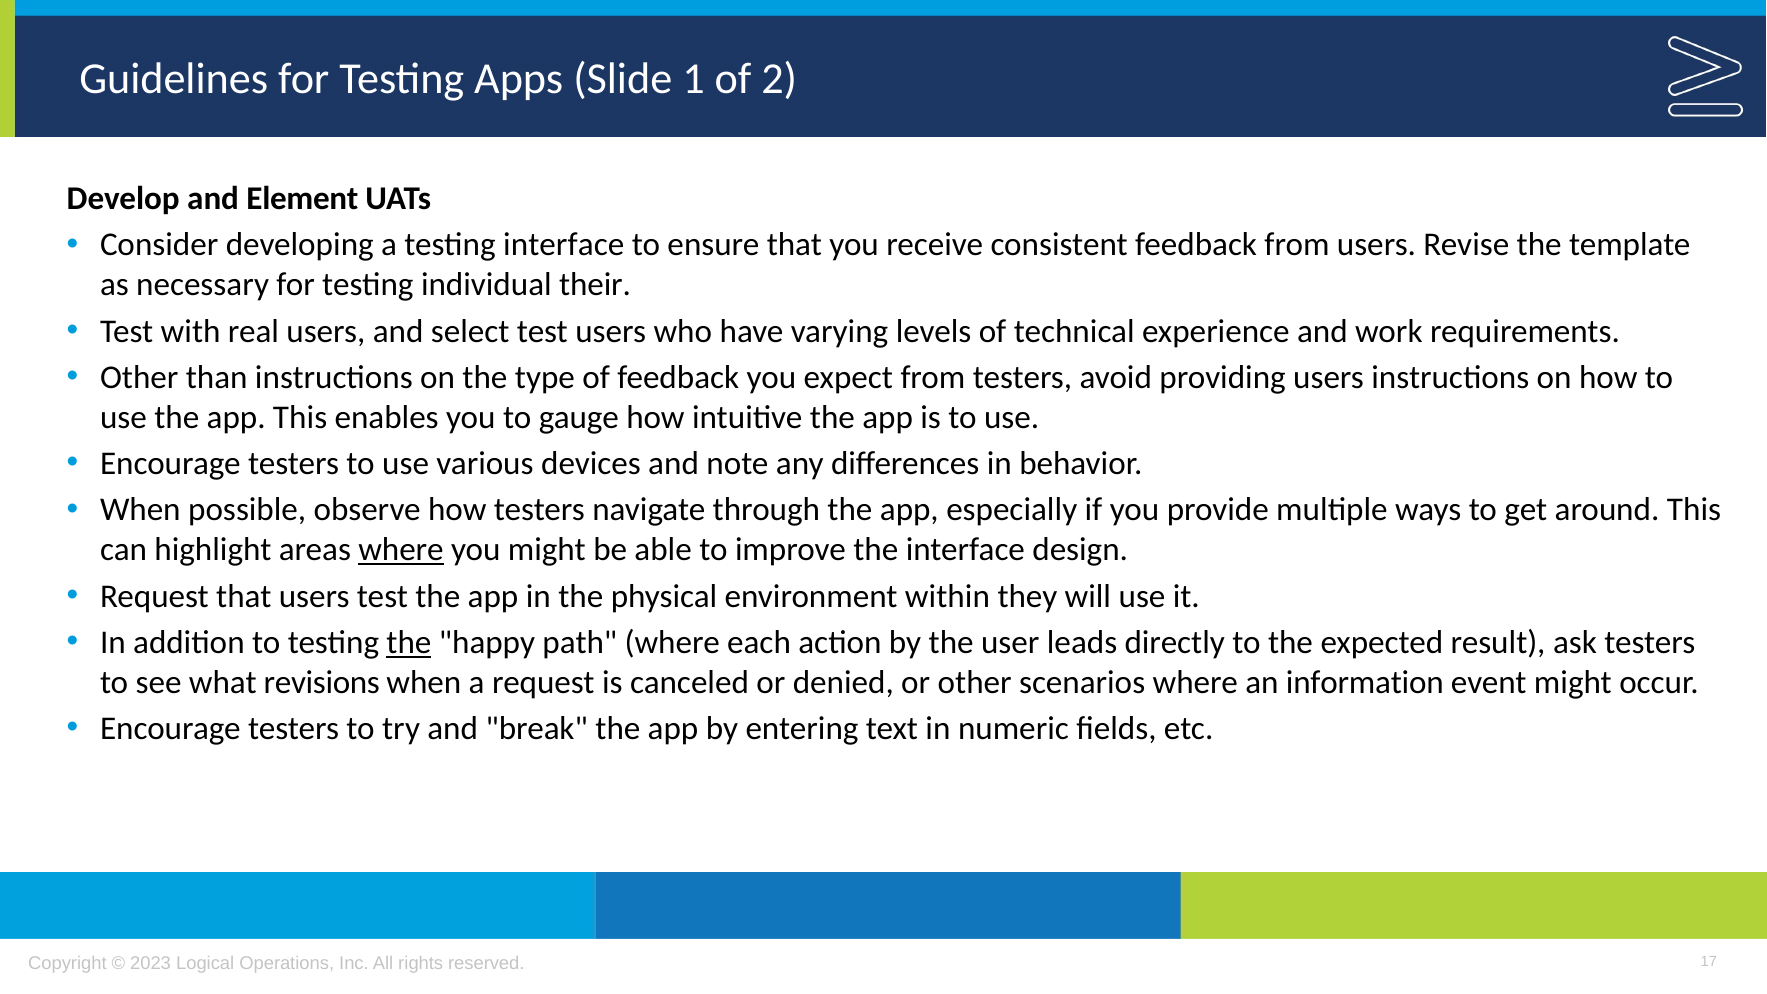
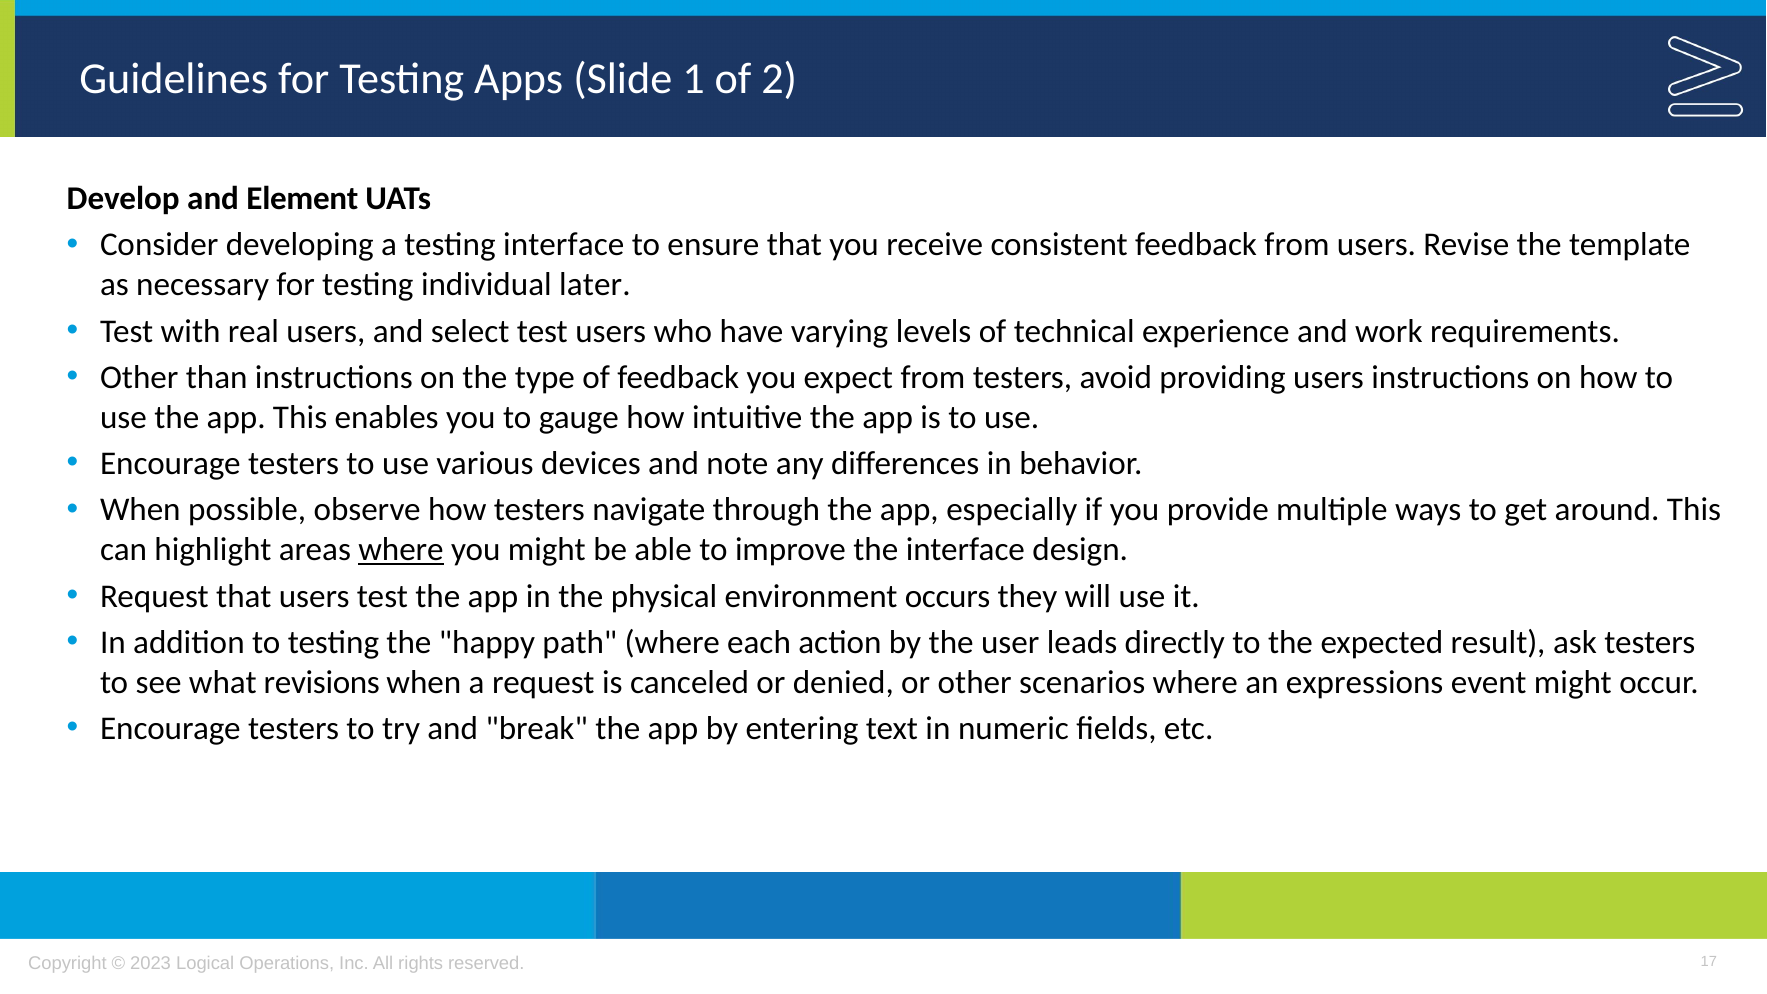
their: their -> later (595, 285)
within: within -> occurs (948, 596)
the underline: present -> none (409, 643)
information: information -> expressions (1365, 682)
